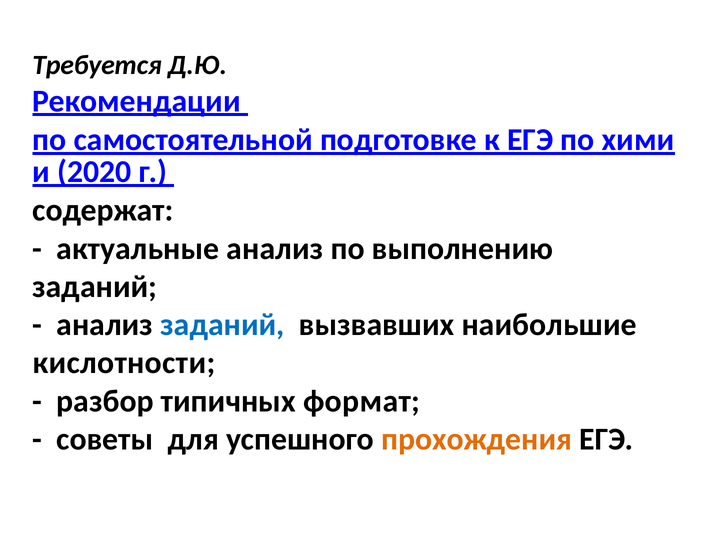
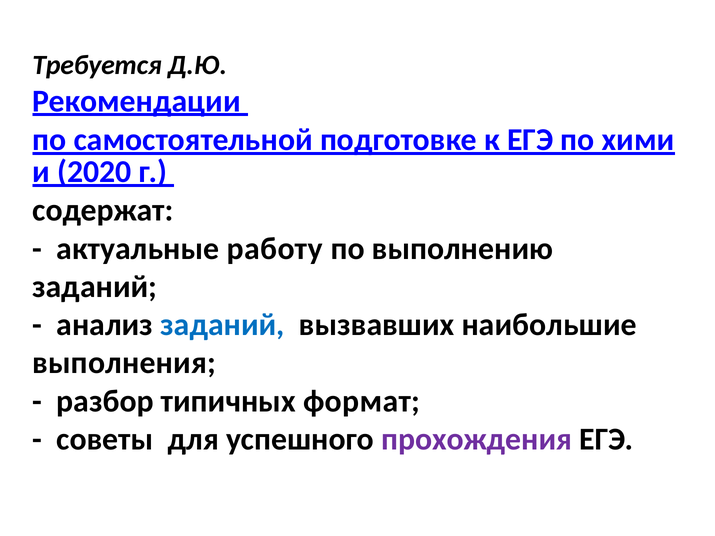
актуальные анализ: анализ -> работу (275, 249)
кислотности: кислотности -> выполнения (124, 363)
прохождения colour: orange -> purple (477, 439)
